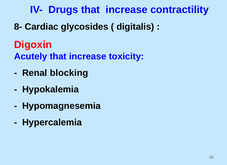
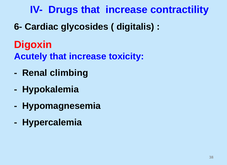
8-: 8- -> 6- (18, 27)
blocking: blocking -> climbing (69, 73)
